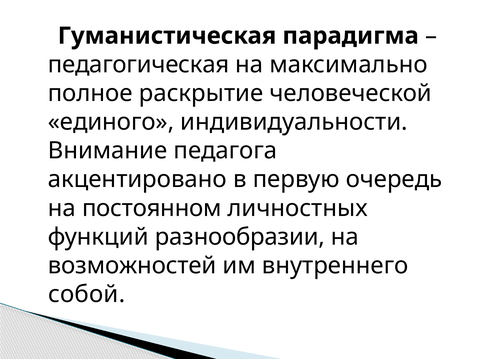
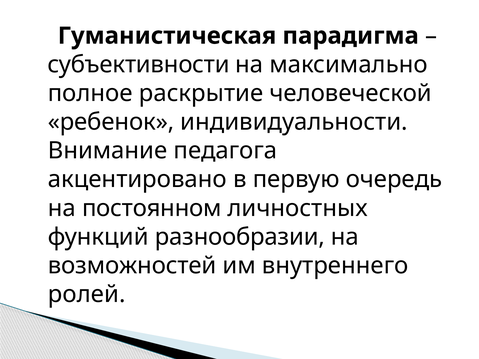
педагогическая: педагогическая -> субъективности (139, 65)
единого: единого -> ребенок (111, 122)
собой: собой -> ролей (87, 294)
